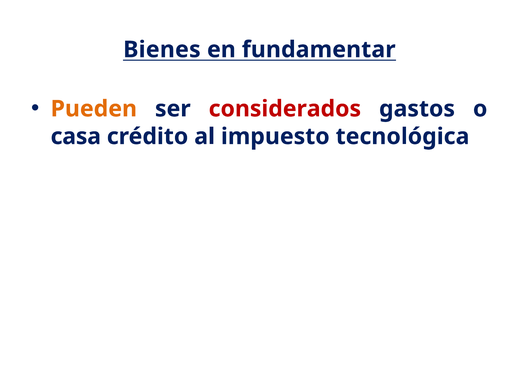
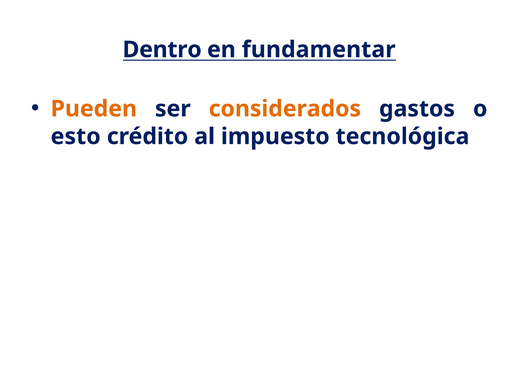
Bienes: Bienes -> Dentro (162, 50)
considerados colour: red -> orange (285, 109)
casa: casa -> esto (76, 137)
